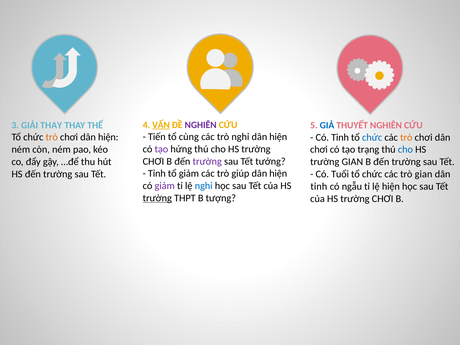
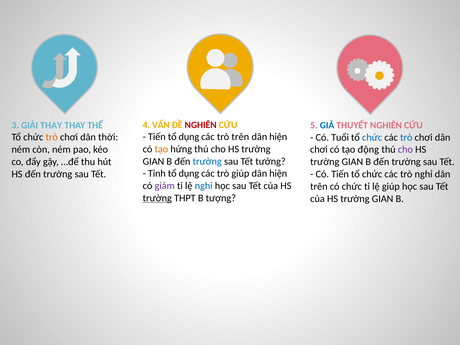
VẤN underline: present -> none (161, 125)
NGHIÊN colour: purple -> red (201, 125)
cùng: cùng -> dụng (189, 137)
trò nghỉ: nghỉ -> trên (240, 137)
chơi dân hiện: hiện -> thời (108, 137)
Tinh: Tinh -> Tuổi (340, 137)
trò colour: orange -> blue (406, 137)
tạo colour: purple -> orange (161, 149)
trạng: trạng -> động (368, 150)
cho colour: blue -> purple (405, 150)
CHƠI: CHƠI -> GIAN (153, 161)
trường colour: purple -> blue (207, 161)
giảm: giảm -> dụng (189, 174)
Có Tuổi: Tuổi -> Tiến (340, 174)
trò gian: gian -> nghỉ (424, 174)
tỉnh: tỉnh -> trên (319, 186)
có ngẫu: ngẫu -> chức (352, 186)
lệ hiện: hiện -> giúp (391, 186)
của HS trường CHƠI: CHƠI -> GIAN (383, 199)
